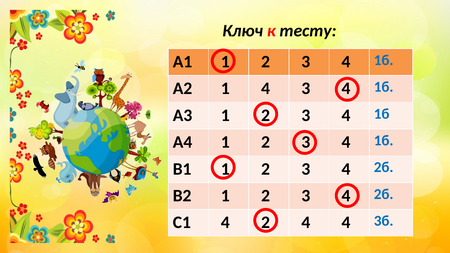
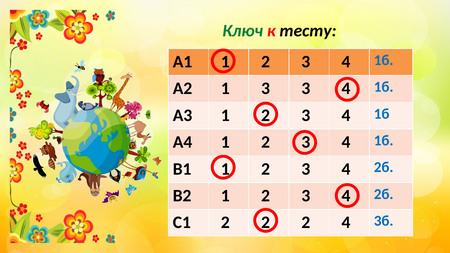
Ключ colour: black -> green (243, 31)
1 4: 4 -> 3 (266, 89)
С1 4: 4 -> 2 (225, 223)
4: 4 -> 2 (306, 223)
